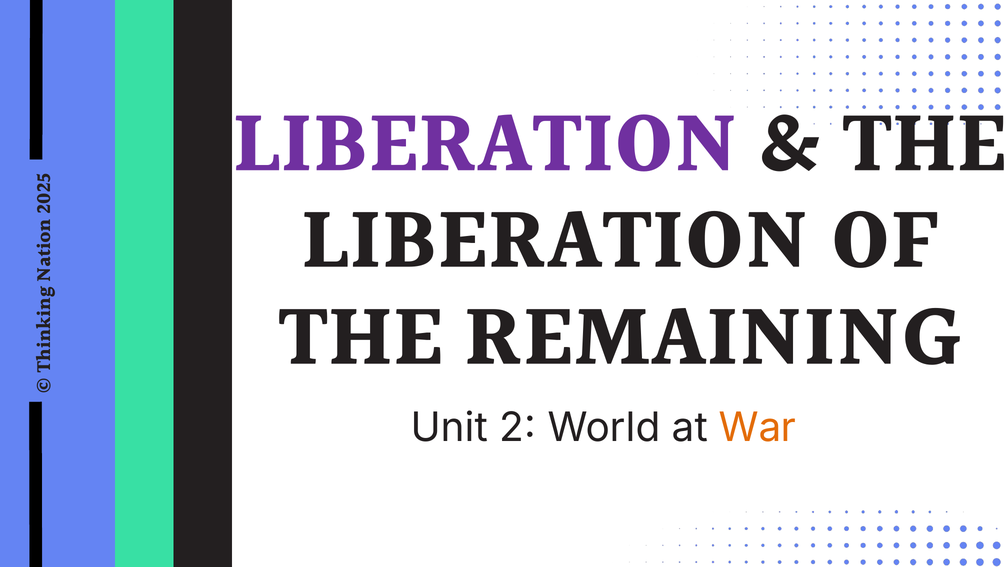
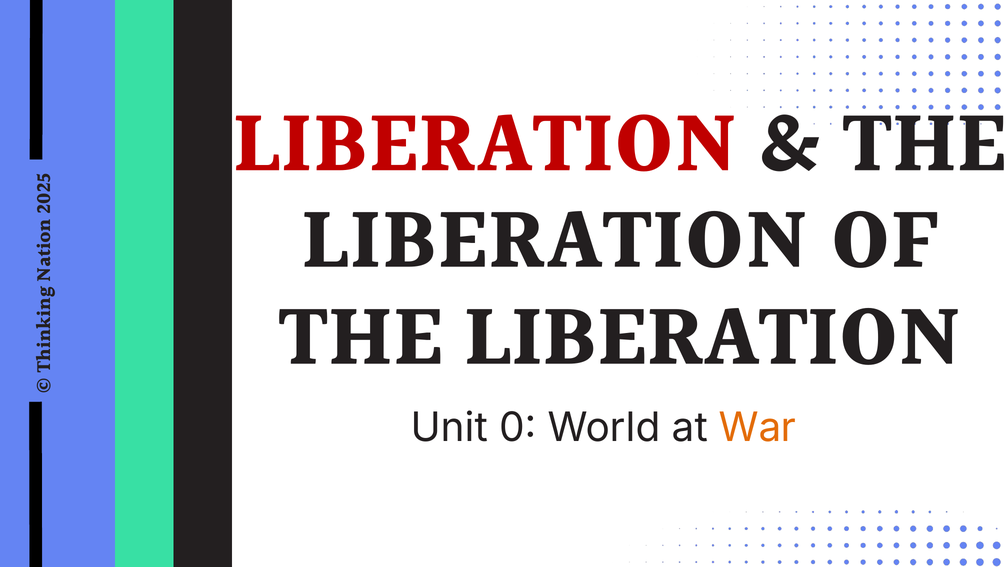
LIBERATION colour: purple -> red (486, 146)
REMAINING: REMAINING -> LIBERATION (713, 340)
Unit 2: 2 -> 0 (518, 428)
